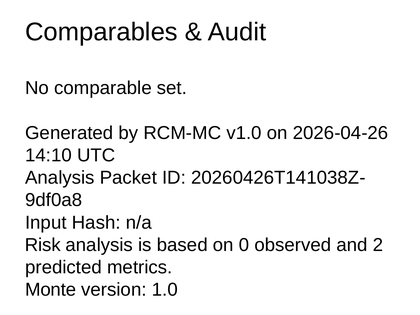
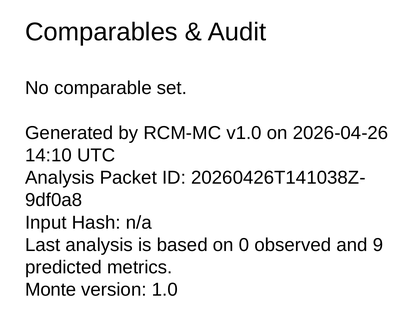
Risk: Risk -> Last (43, 245)
2: 2 -> 9 (378, 245)
